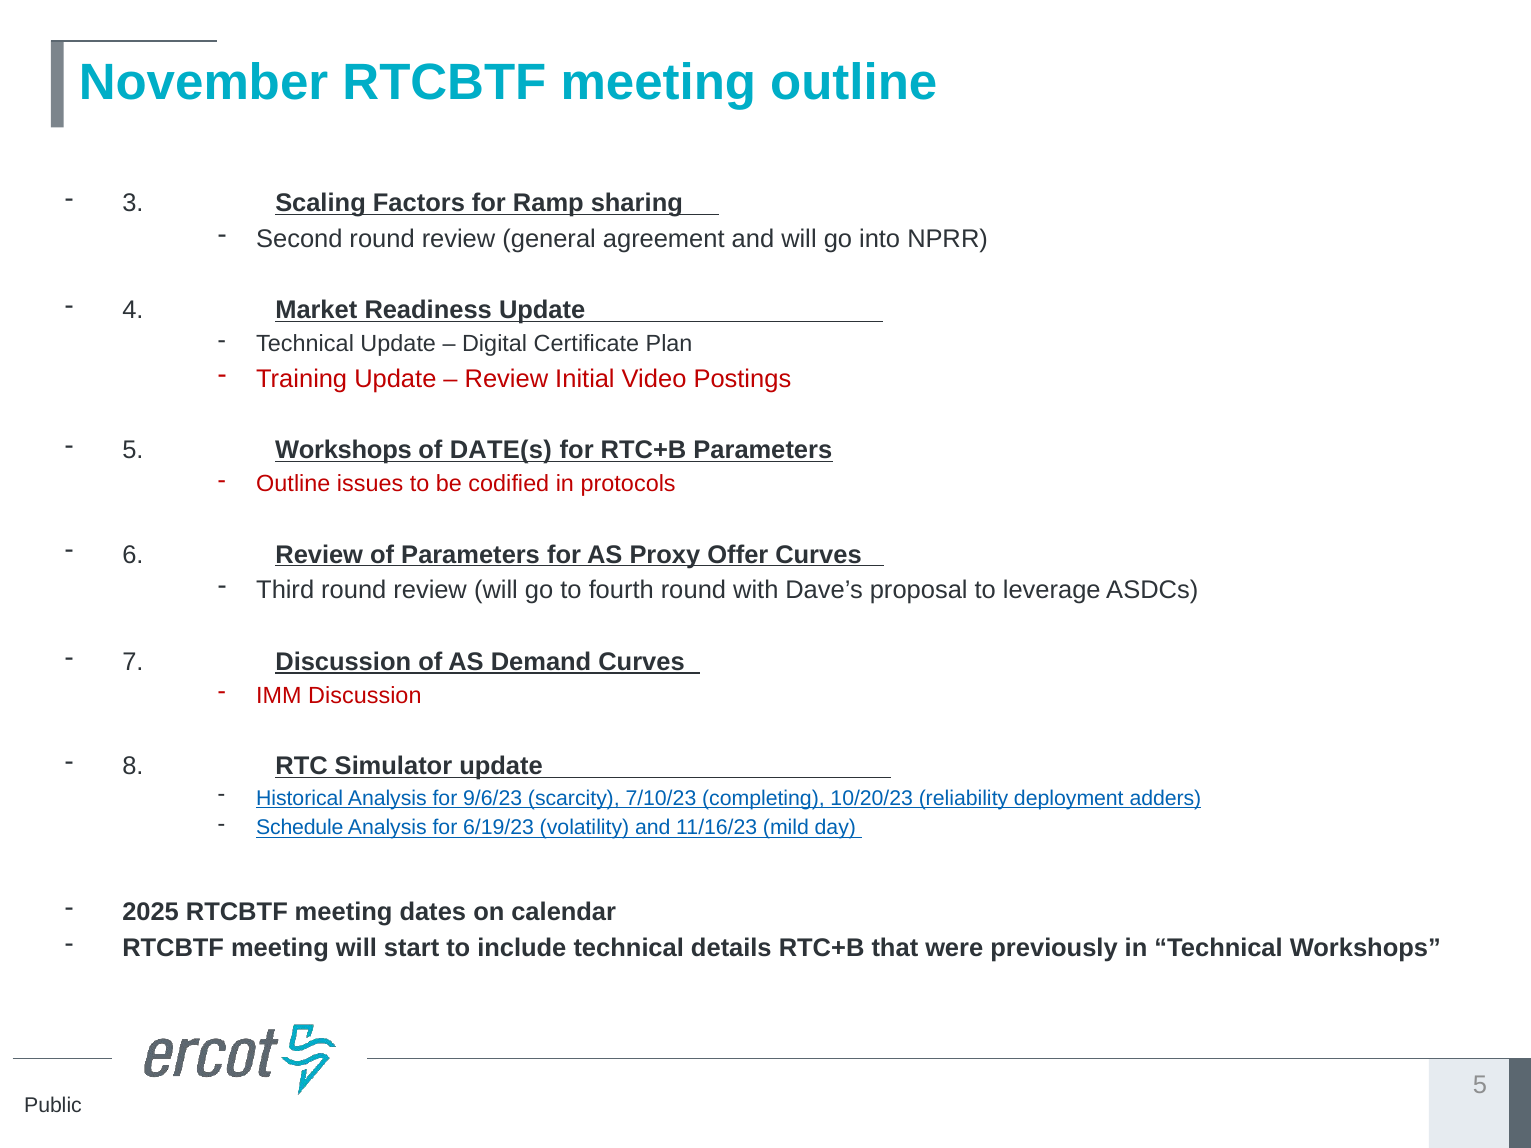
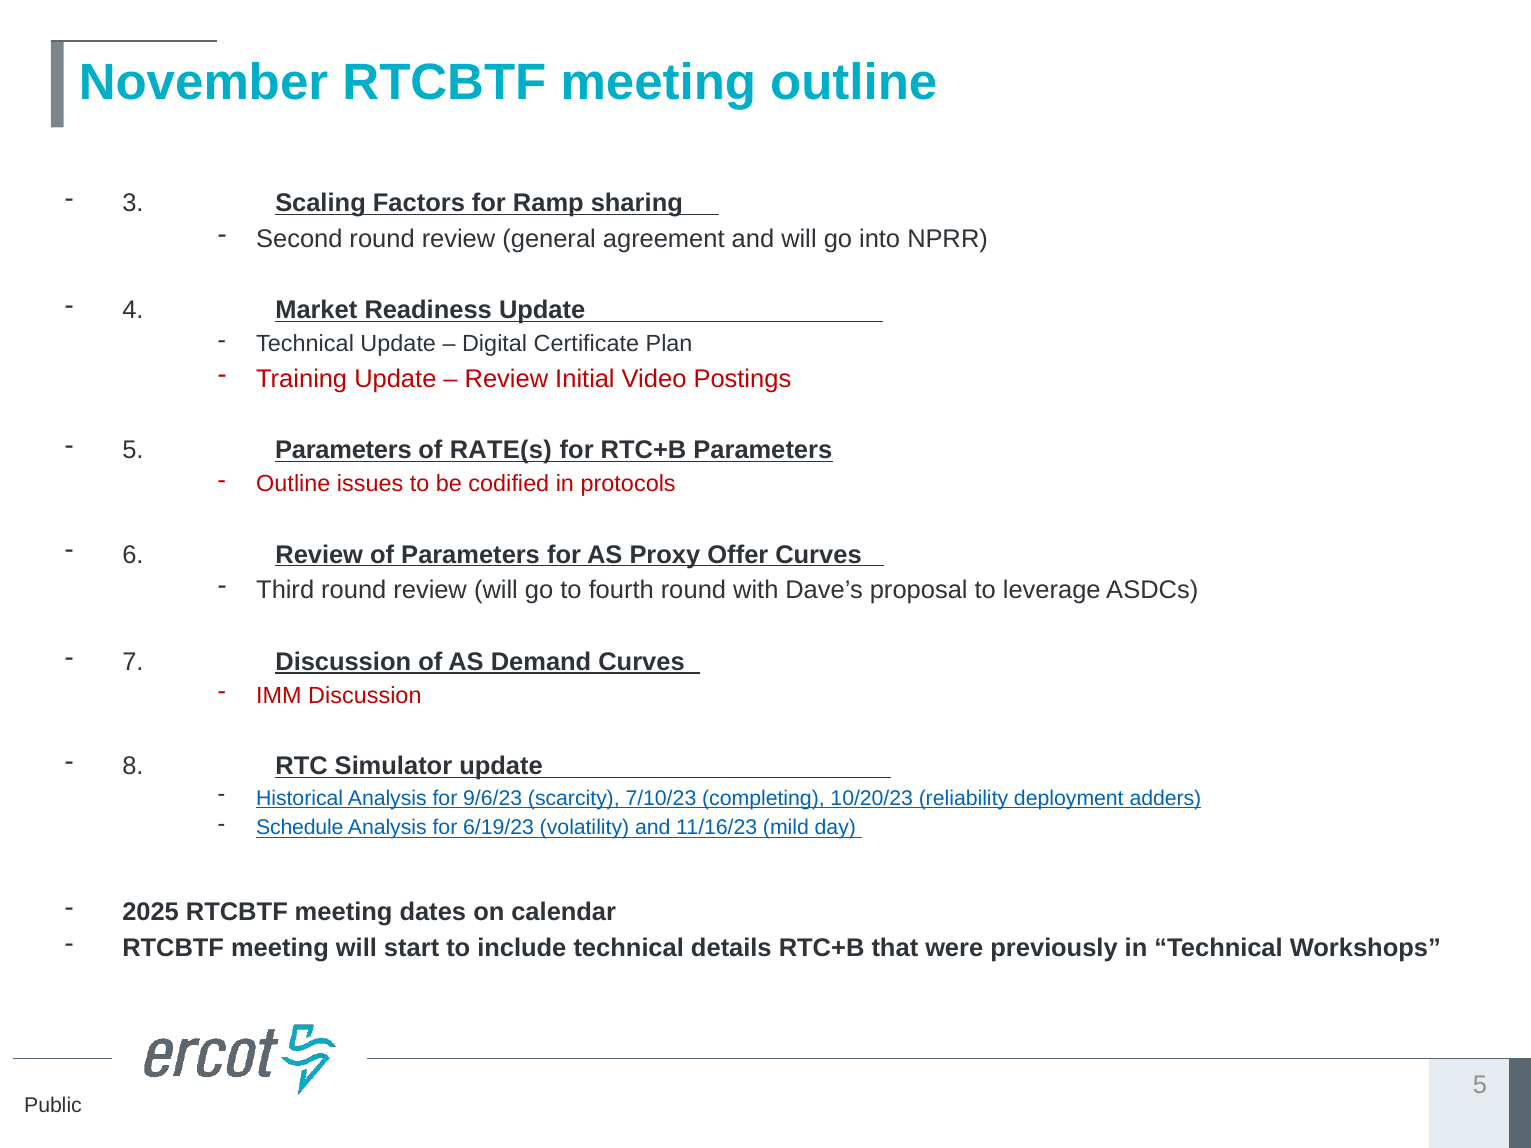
5 Workshops: Workshops -> Parameters (343, 450)
DATE(s: DATE(s -> RATE(s (501, 450)
